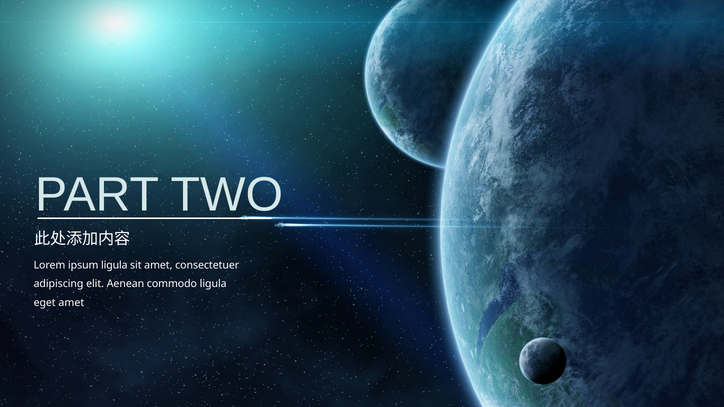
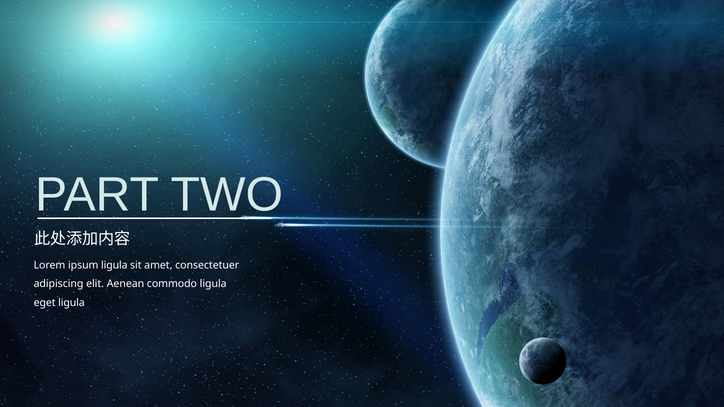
eget amet: amet -> ligula (71, 303)
